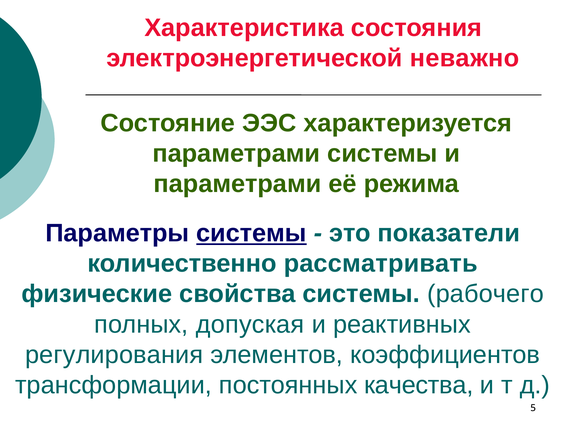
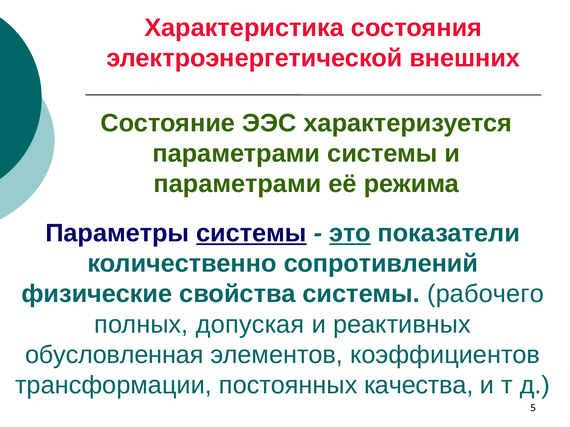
неважно: неважно -> внешних (465, 58)
это underline: none -> present (350, 234)
рассматривать: рассматривать -> сопротивлений (381, 264)
регулирования: регулирования -> обусловленная (114, 355)
